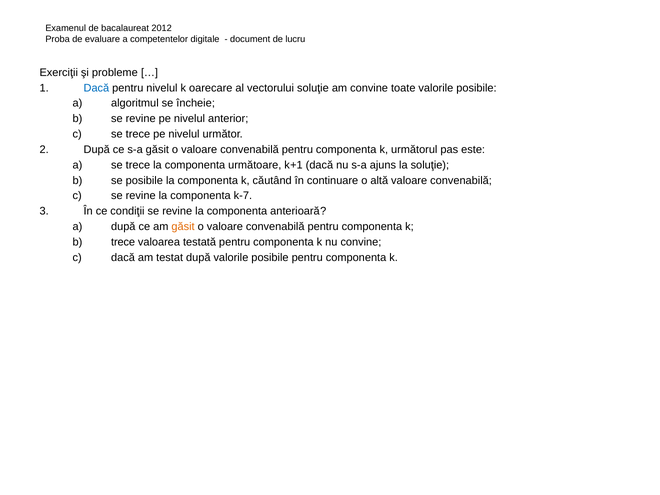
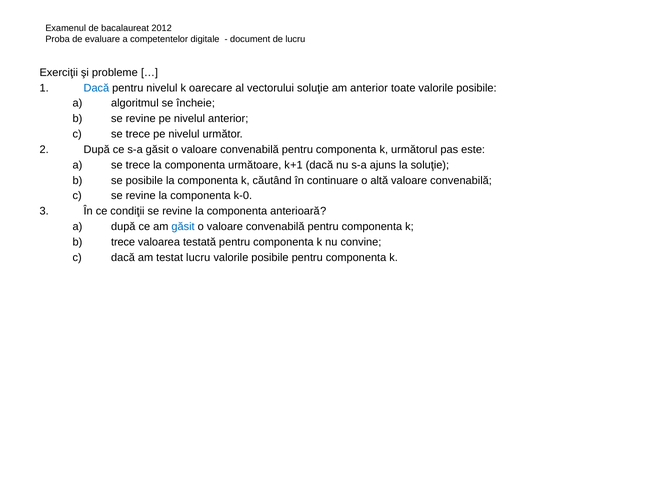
am convine: convine -> anterior (369, 88)
k-7: k-7 -> k-0 (243, 196)
găsit colour: orange -> blue (183, 227)
testat după: după -> lucru (198, 257)
